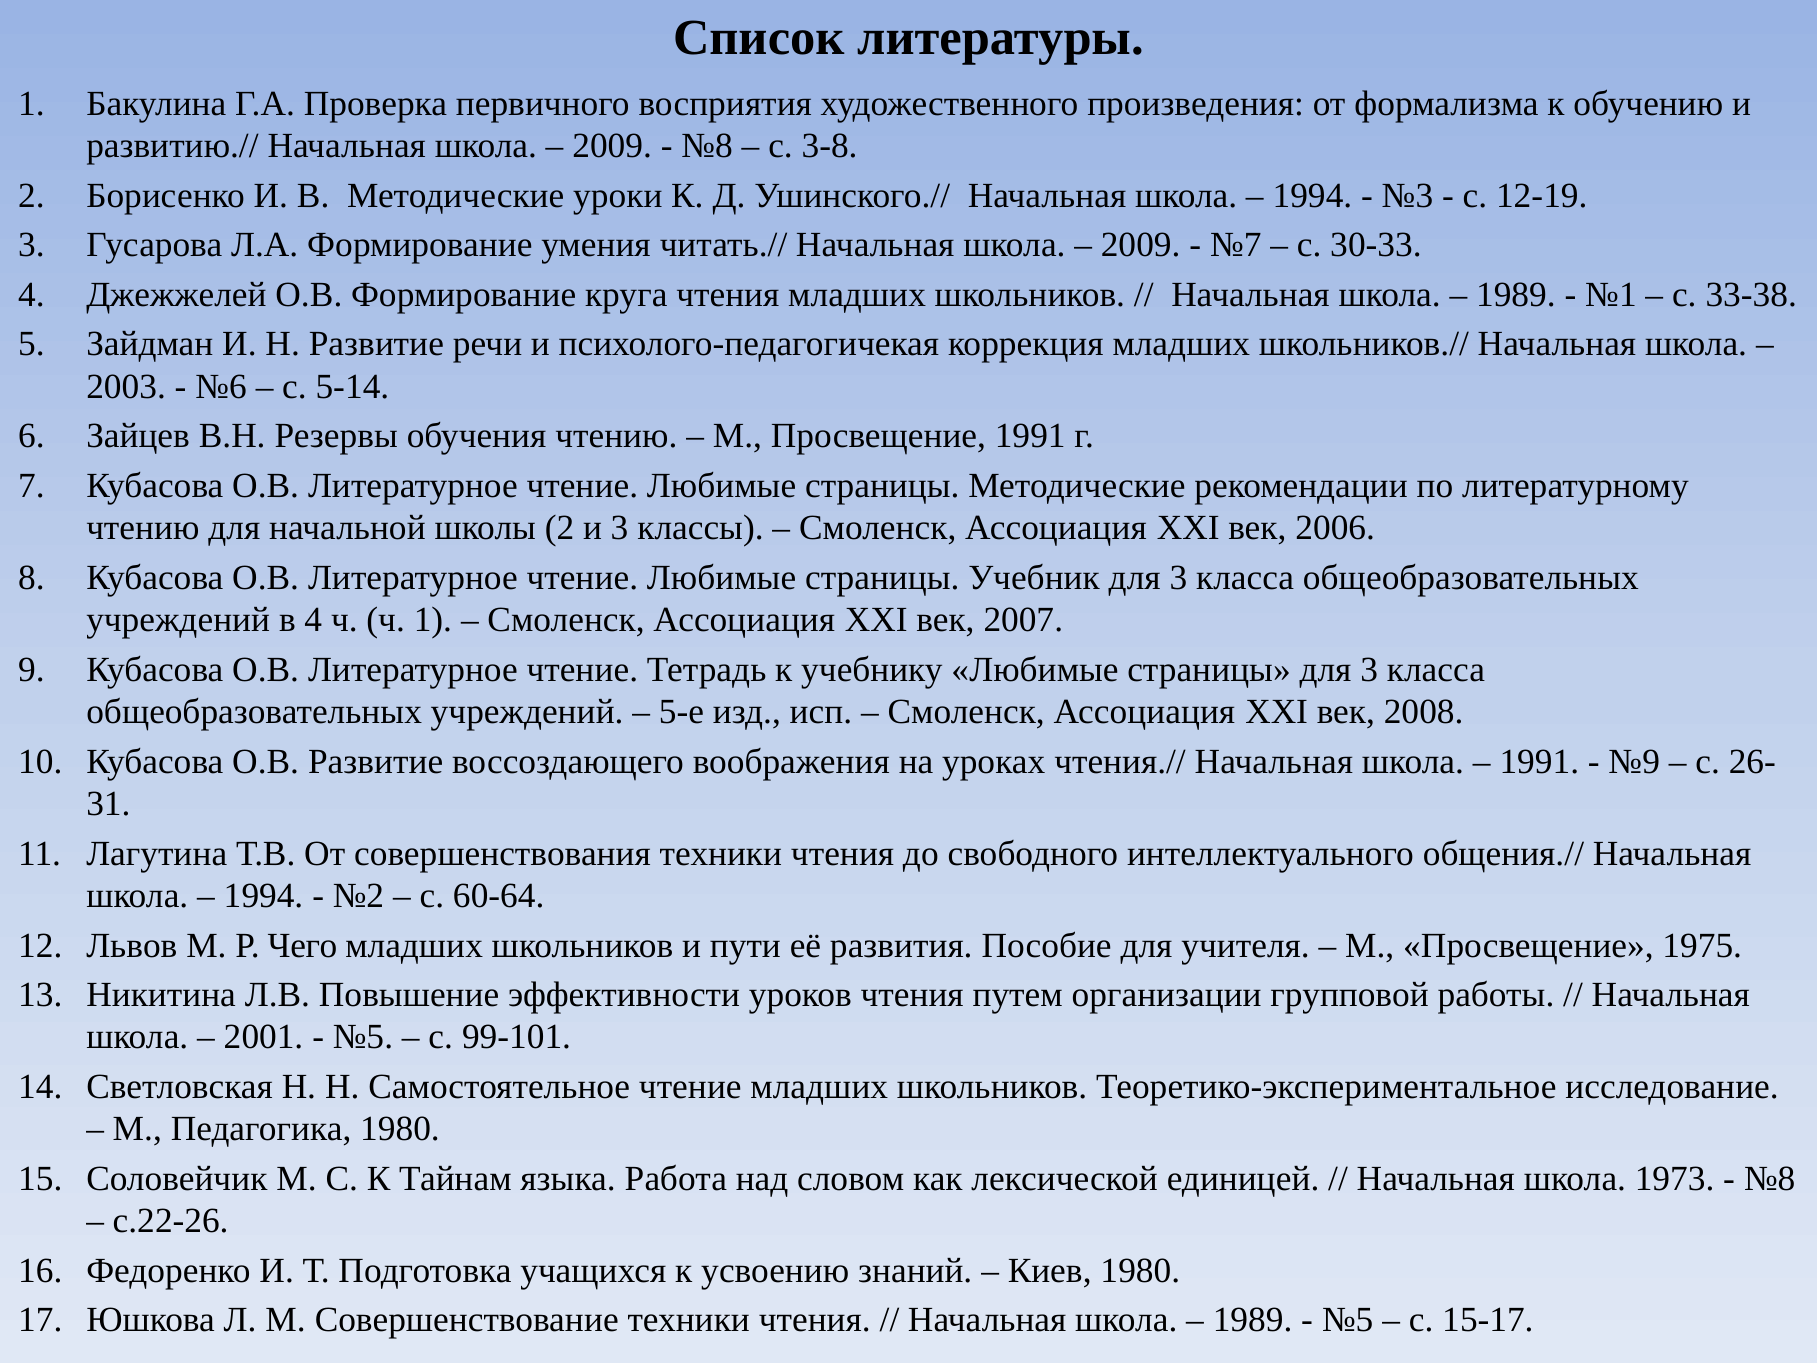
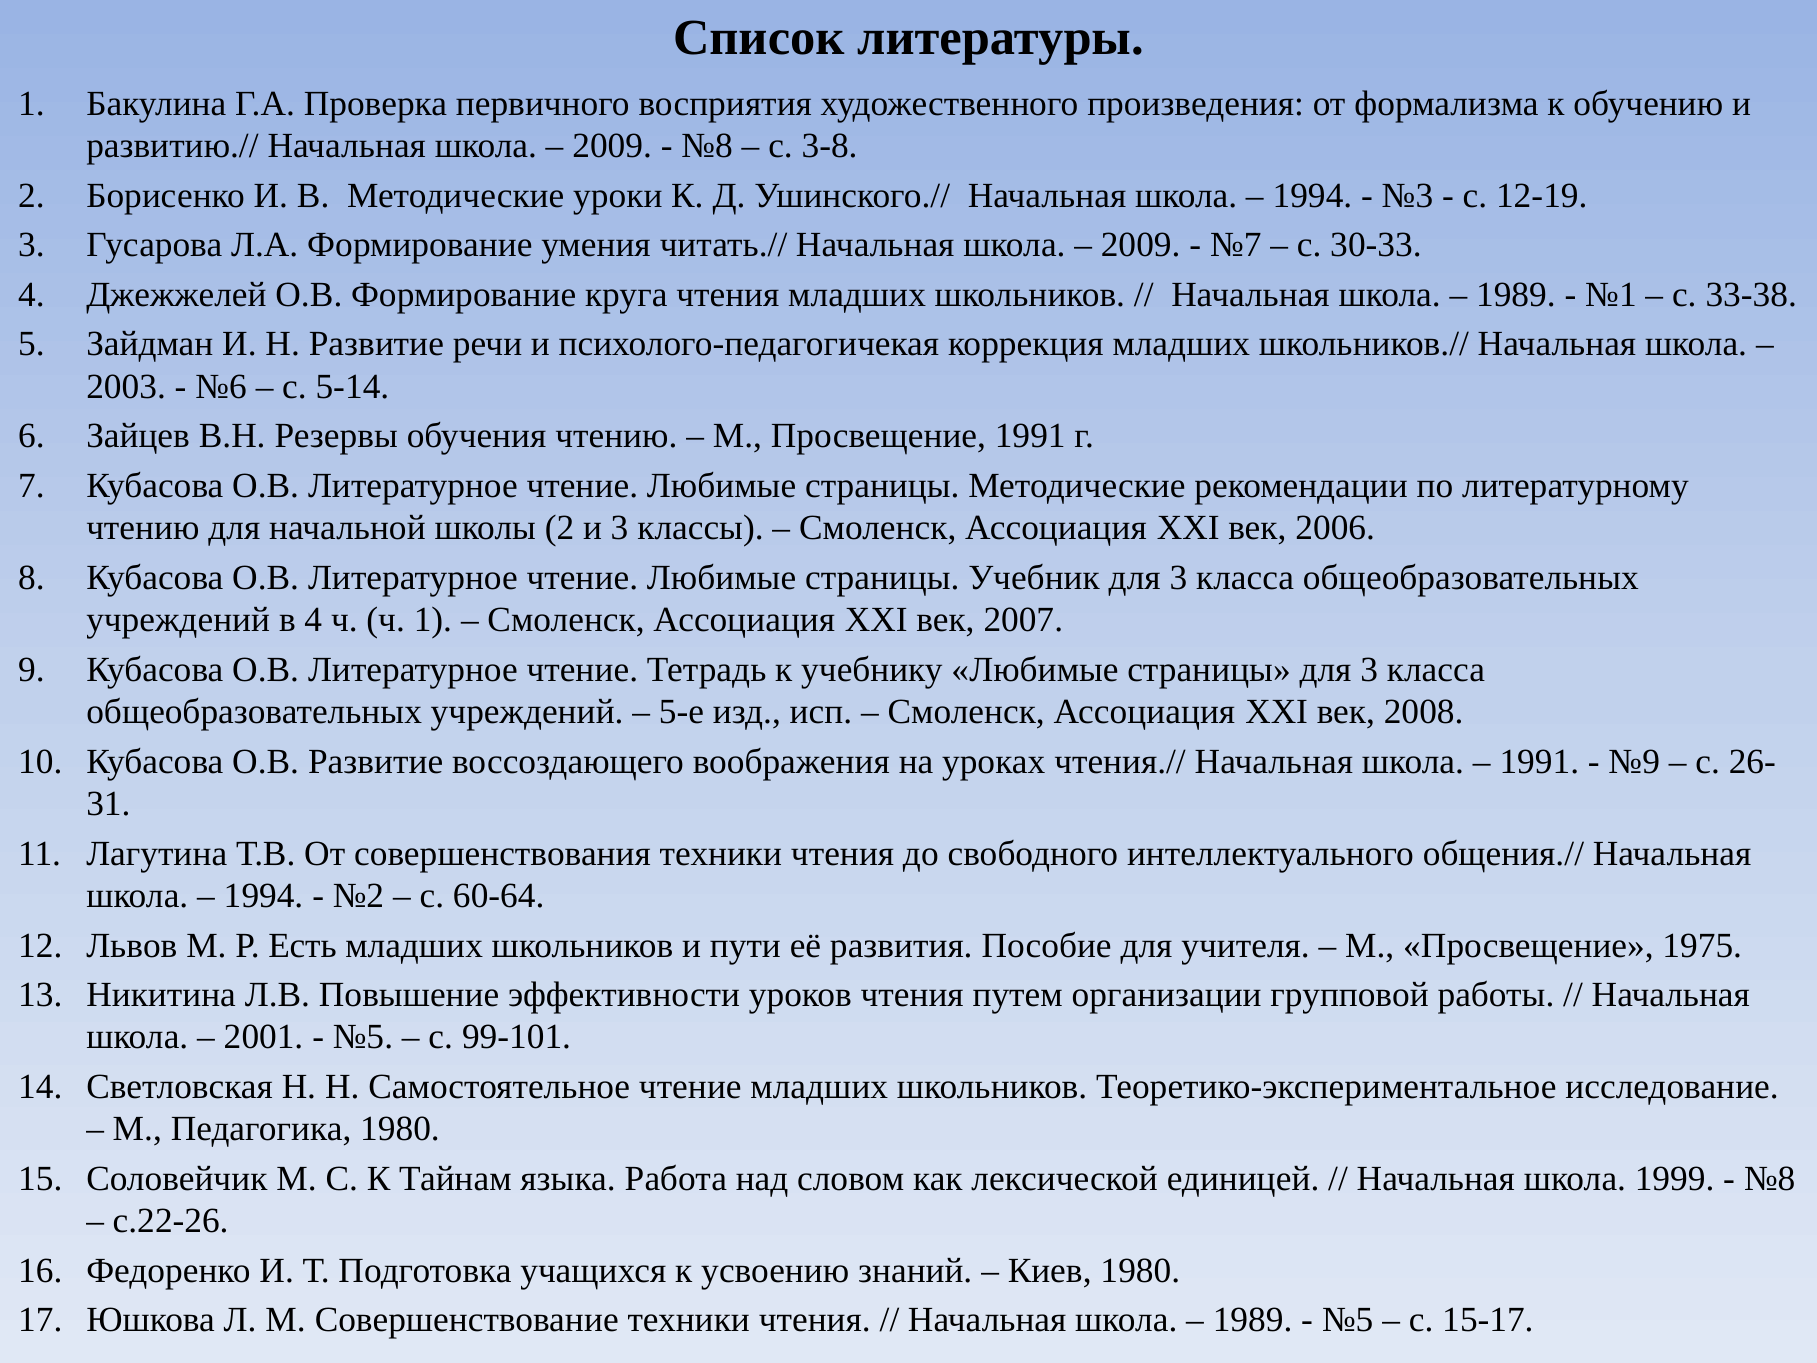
Чего: Чего -> Есть (302, 945)
1973: 1973 -> 1999 (1675, 1179)
